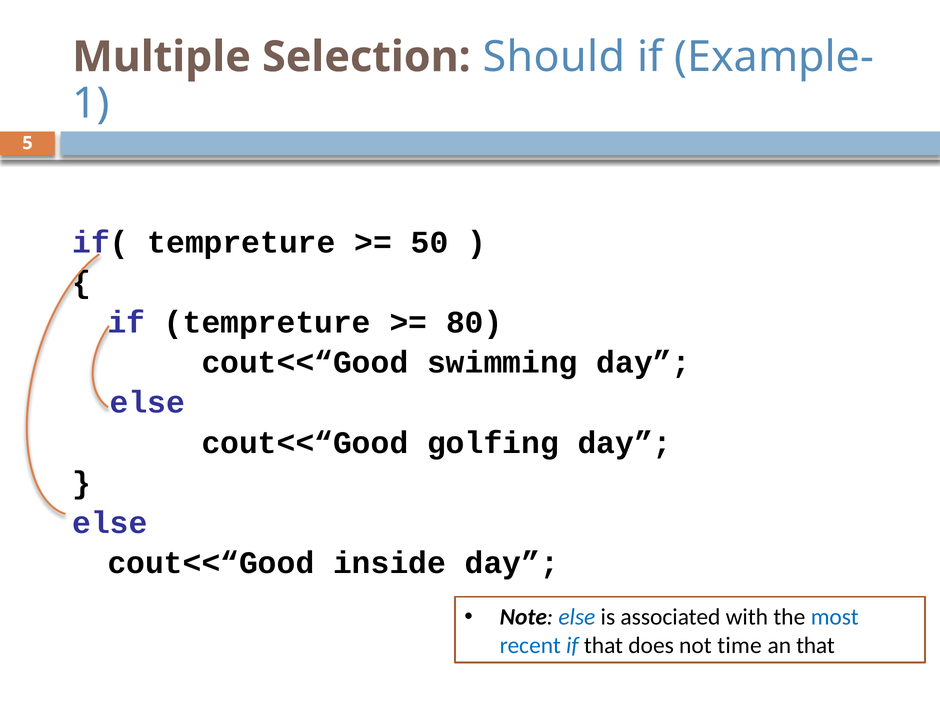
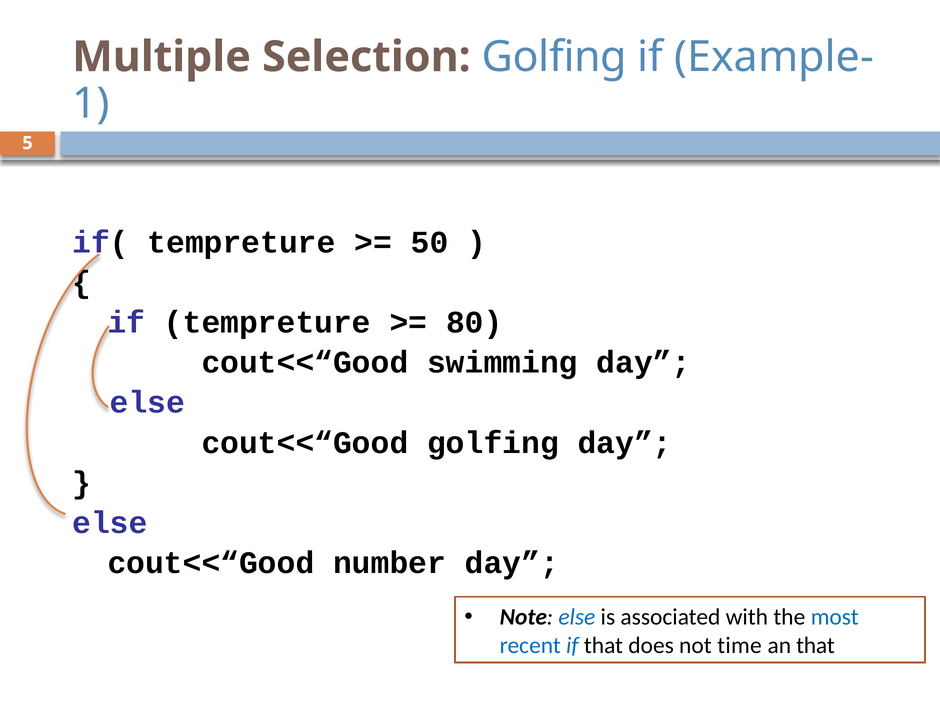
Selection Should: Should -> Golfing (554, 57)
inside: inside -> number (390, 563)
